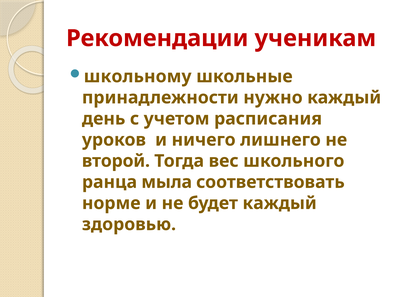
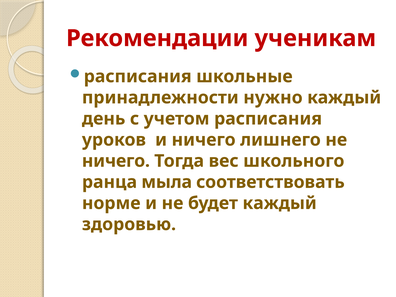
школьному: школьному -> расписания (138, 76)
второй: второй -> ничего (116, 161)
